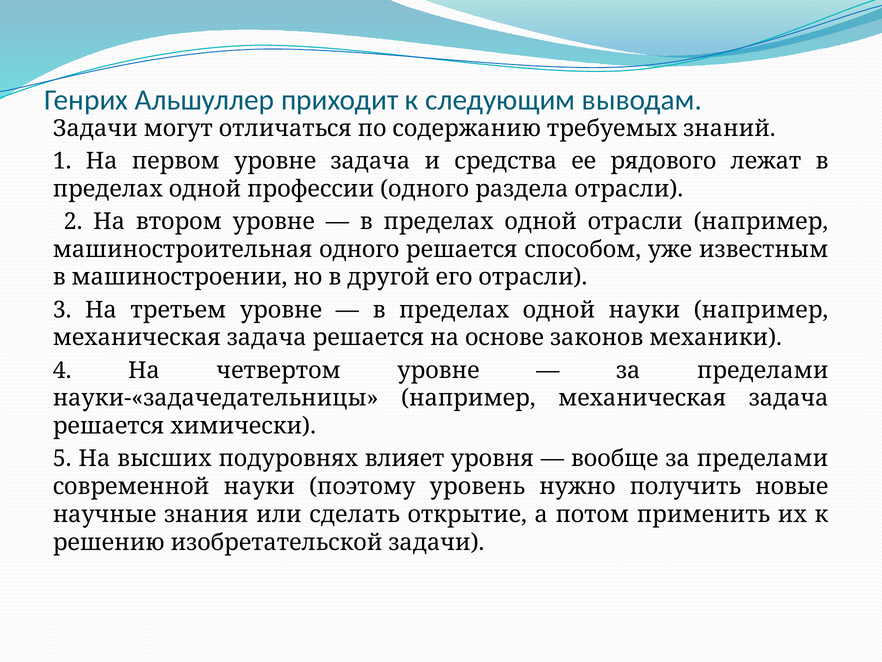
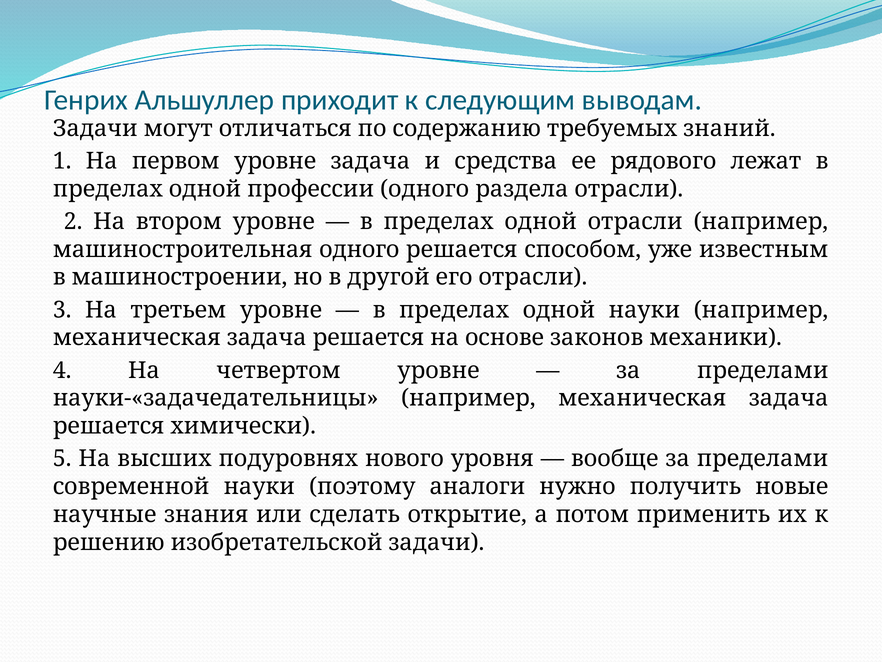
влияет: влияет -> нового (404, 458)
уровень: уровень -> аналоги (477, 486)
